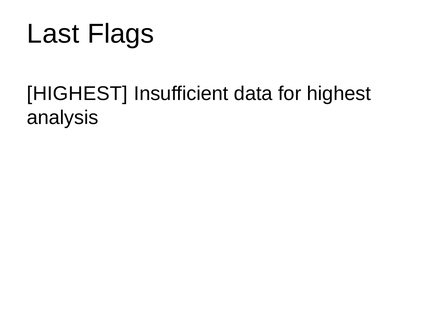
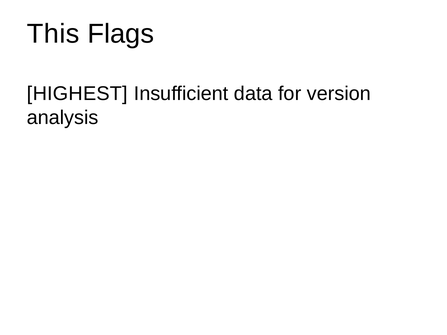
Last: Last -> This (53, 34)
for highest: highest -> version (339, 94)
